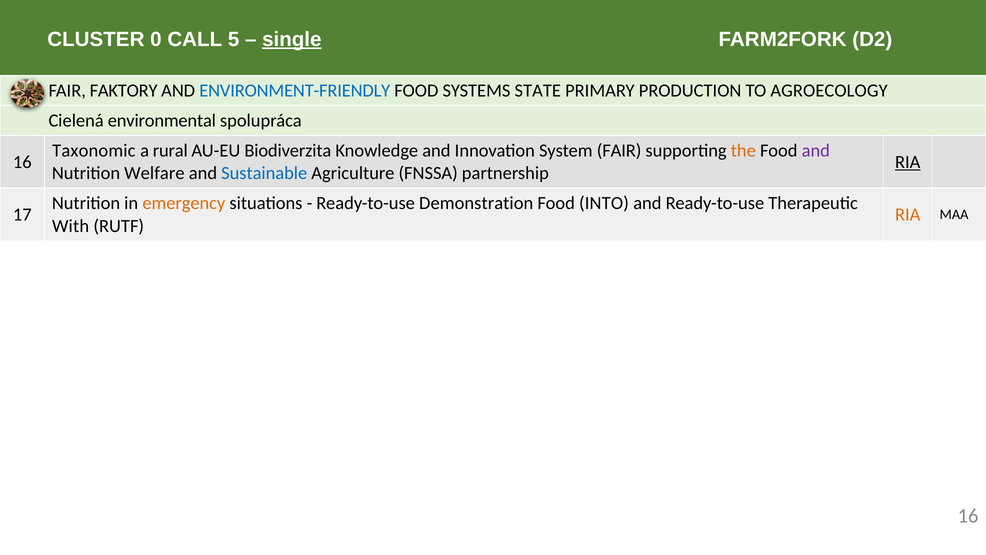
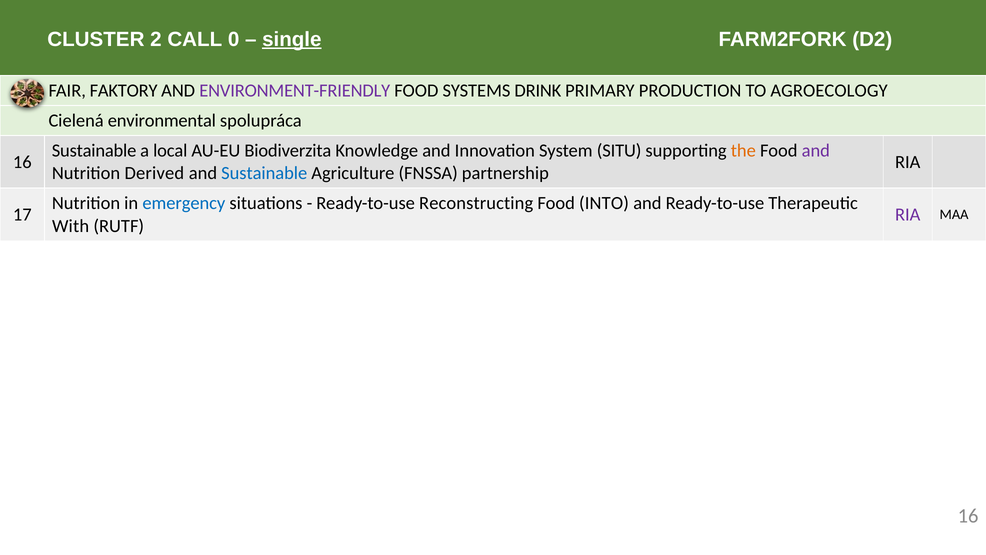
0: 0 -> 2 (156, 39)
5: 5 -> 0 (234, 39)
ENVIRONMENT-FRIENDLY colour: blue -> purple (295, 91)
STATE: STATE -> DRINK (538, 91)
Taxonomic: Taxonomic -> Sustainable (94, 151)
rural: rural -> local (170, 151)
System FAIR: FAIR -> SITU (619, 151)
RIA underline: present -> none (908, 162)
Welfare: Welfare -> Derived (154, 173)
emergency colour: orange -> blue (184, 203)
Demonstration: Demonstration -> Reconstructing (476, 203)
RIA colour: orange -> purple (908, 214)
